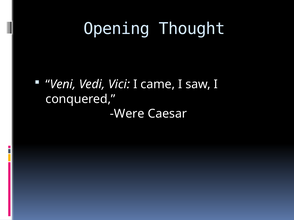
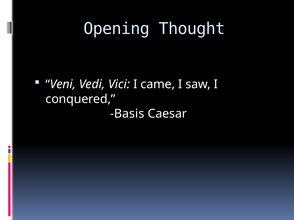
Were: Were -> Basis (127, 114)
